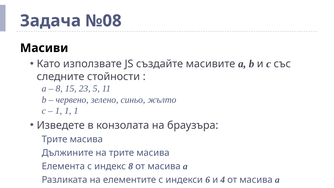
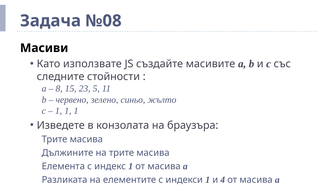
индекс 8: 8 -> 1 (131, 166)
индекси 6: 6 -> 1 (208, 180)
